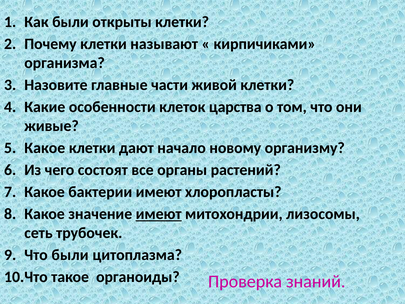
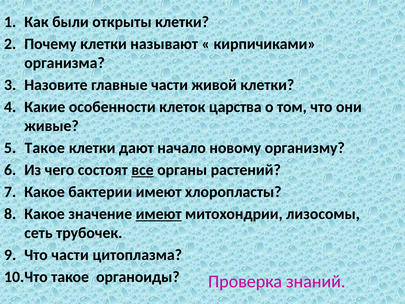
Какое: Какое -> Такое (45, 148)
все underline: none -> present (143, 170)
Что были: были -> части (70, 255)
